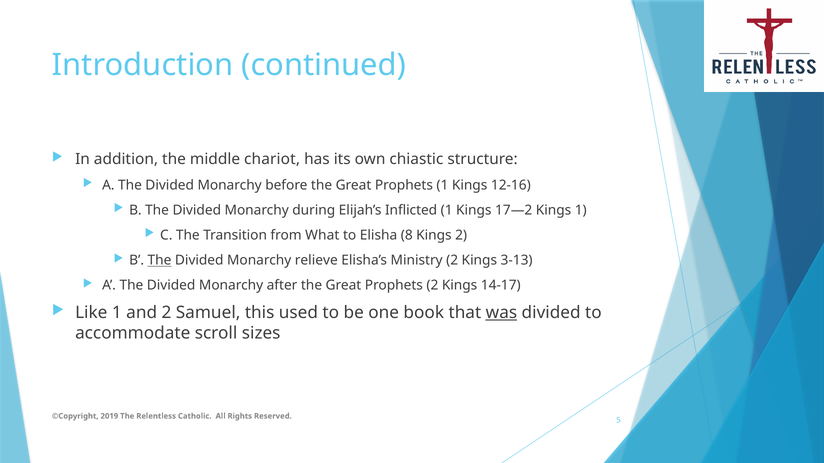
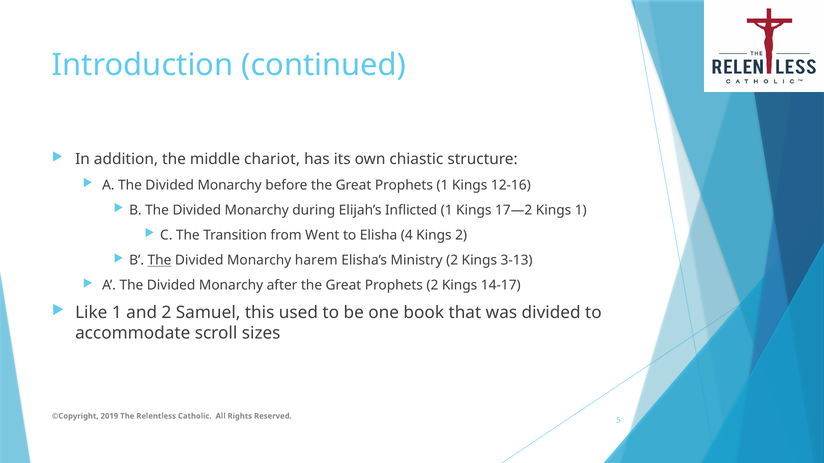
What: What -> Went (322, 236)
8: 8 -> 4 (407, 236)
relieve: relieve -> harem (316, 261)
was underline: present -> none (501, 313)
